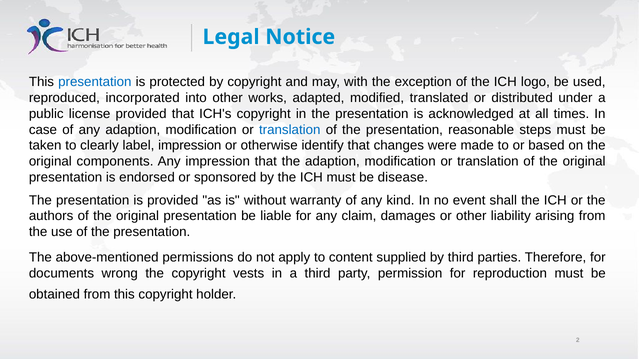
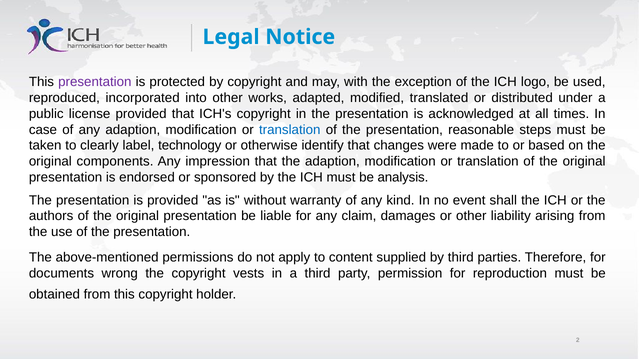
presentation colour: blue -> purple (95, 82)
label impression: impression -> technology (190, 146)
disease: disease -> analysis (403, 178)
